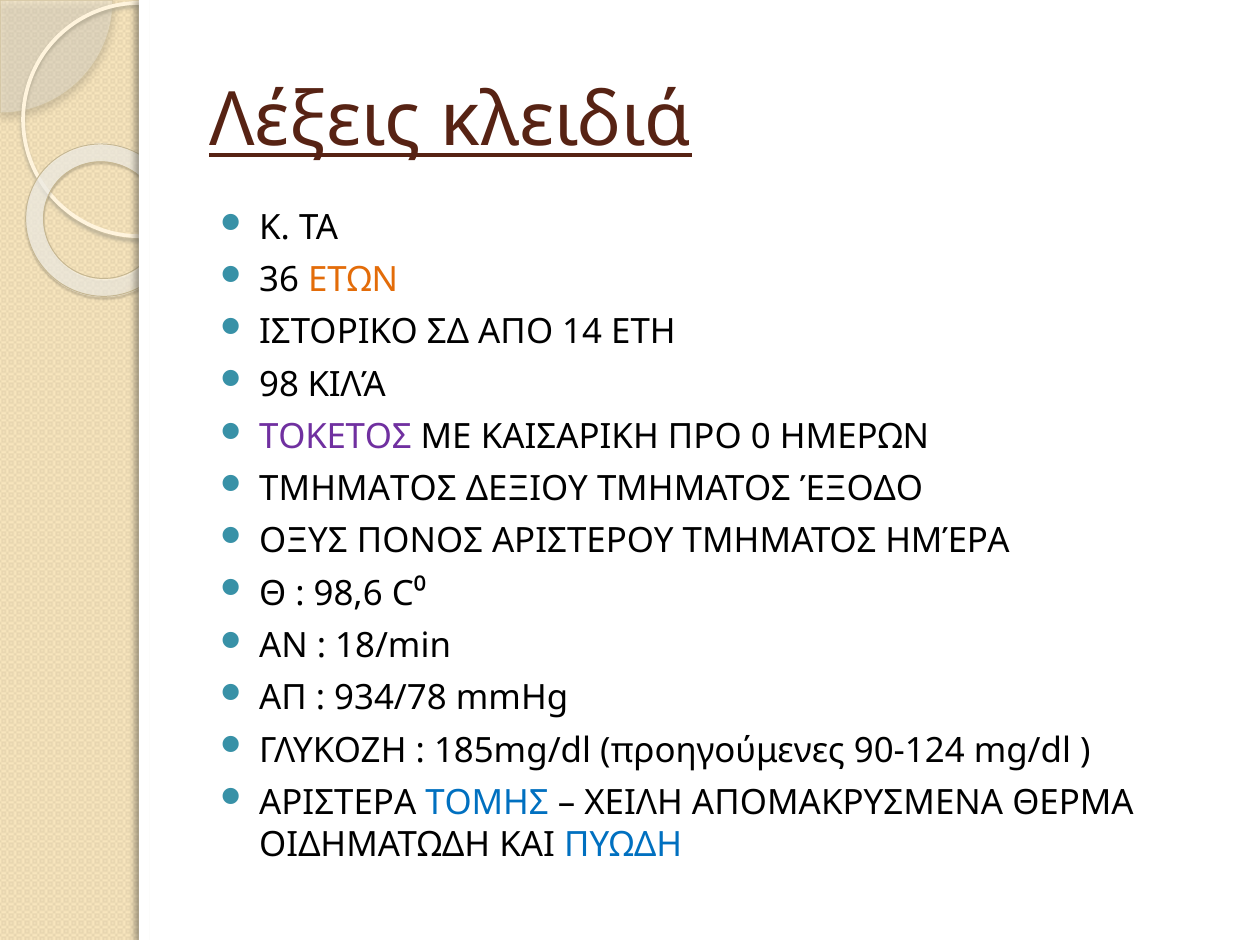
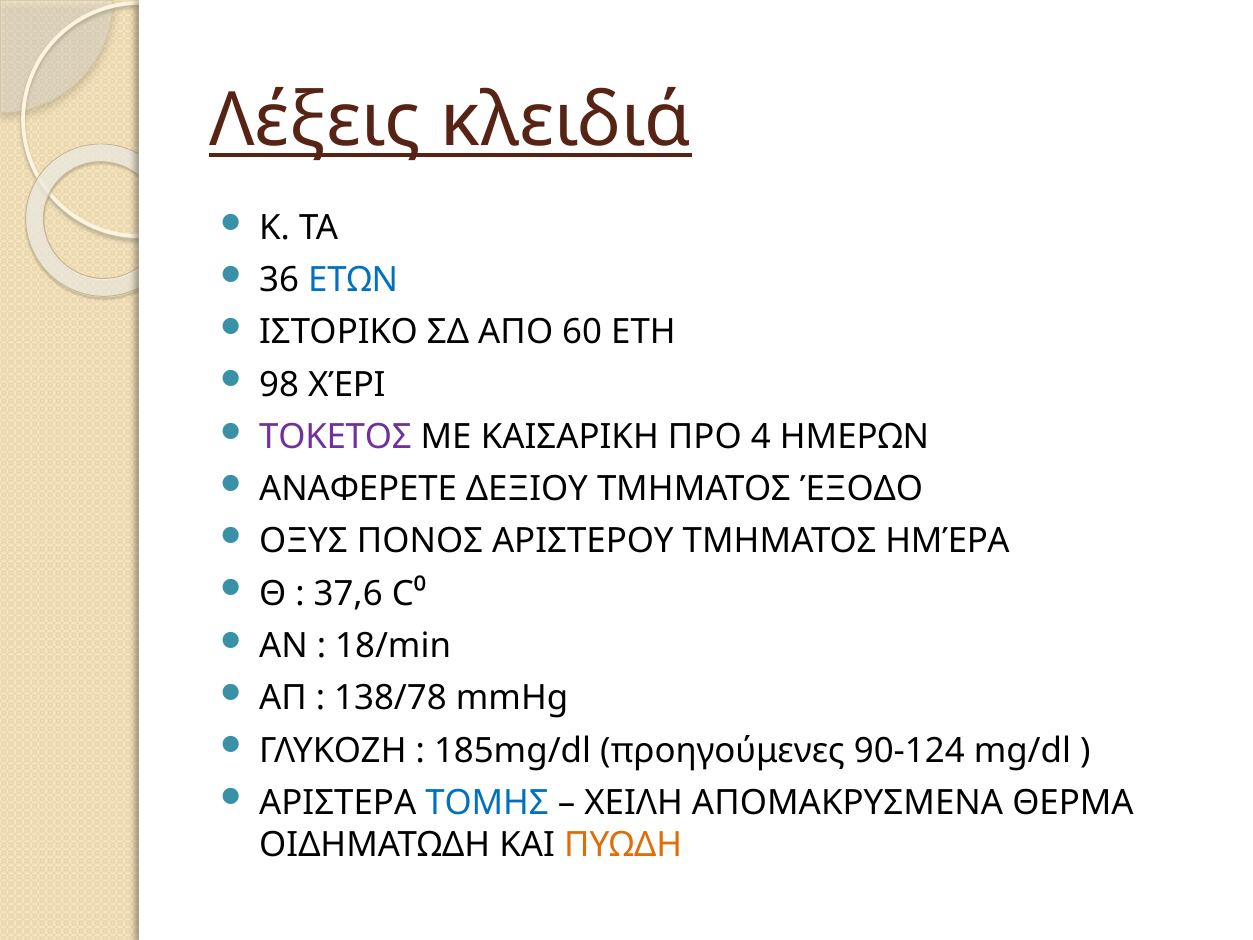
ΕΤΩΝ colour: orange -> blue (353, 280)
14: 14 -> 60 (582, 332)
ΚΙΛΆ: ΚΙΛΆ -> ΧΈΡΙ (347, 385)
0: 0 -> 4 (761, 437)
ΤΜΗΜΑΤΟΣ: ΤΜΗΜΑΤΟΣ -> ΑΝΑΦΕΡΕΤΕ (358, 489)
98,6: 98,6 -> 37,6 (348, 594)
934/78: 934/78 -> 138/78 (390, 698)
ΠΥΩΔΗ colour: blue -> orange (623, 844)
